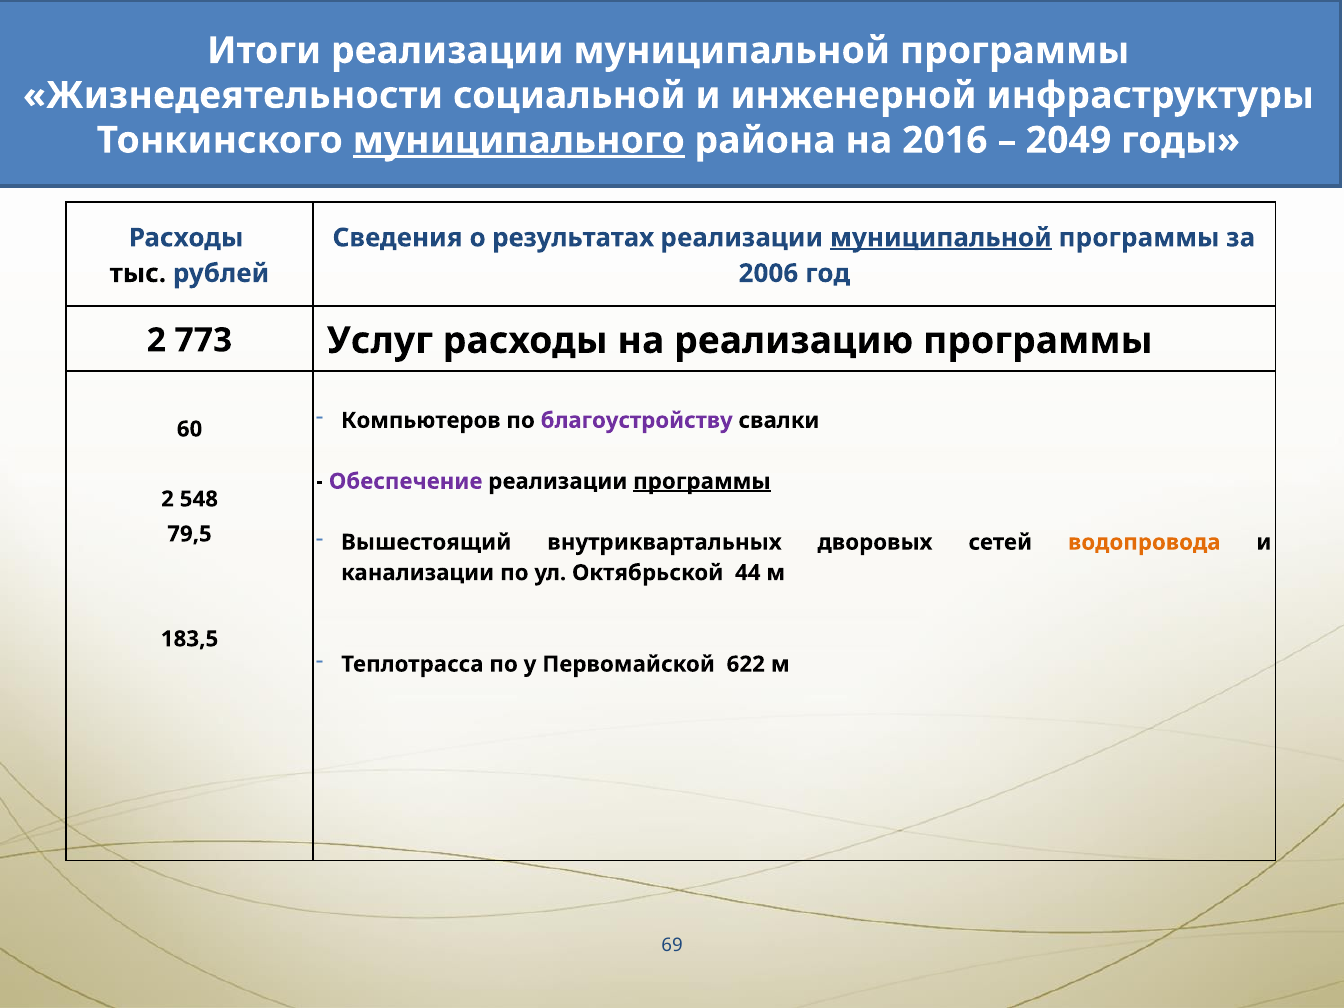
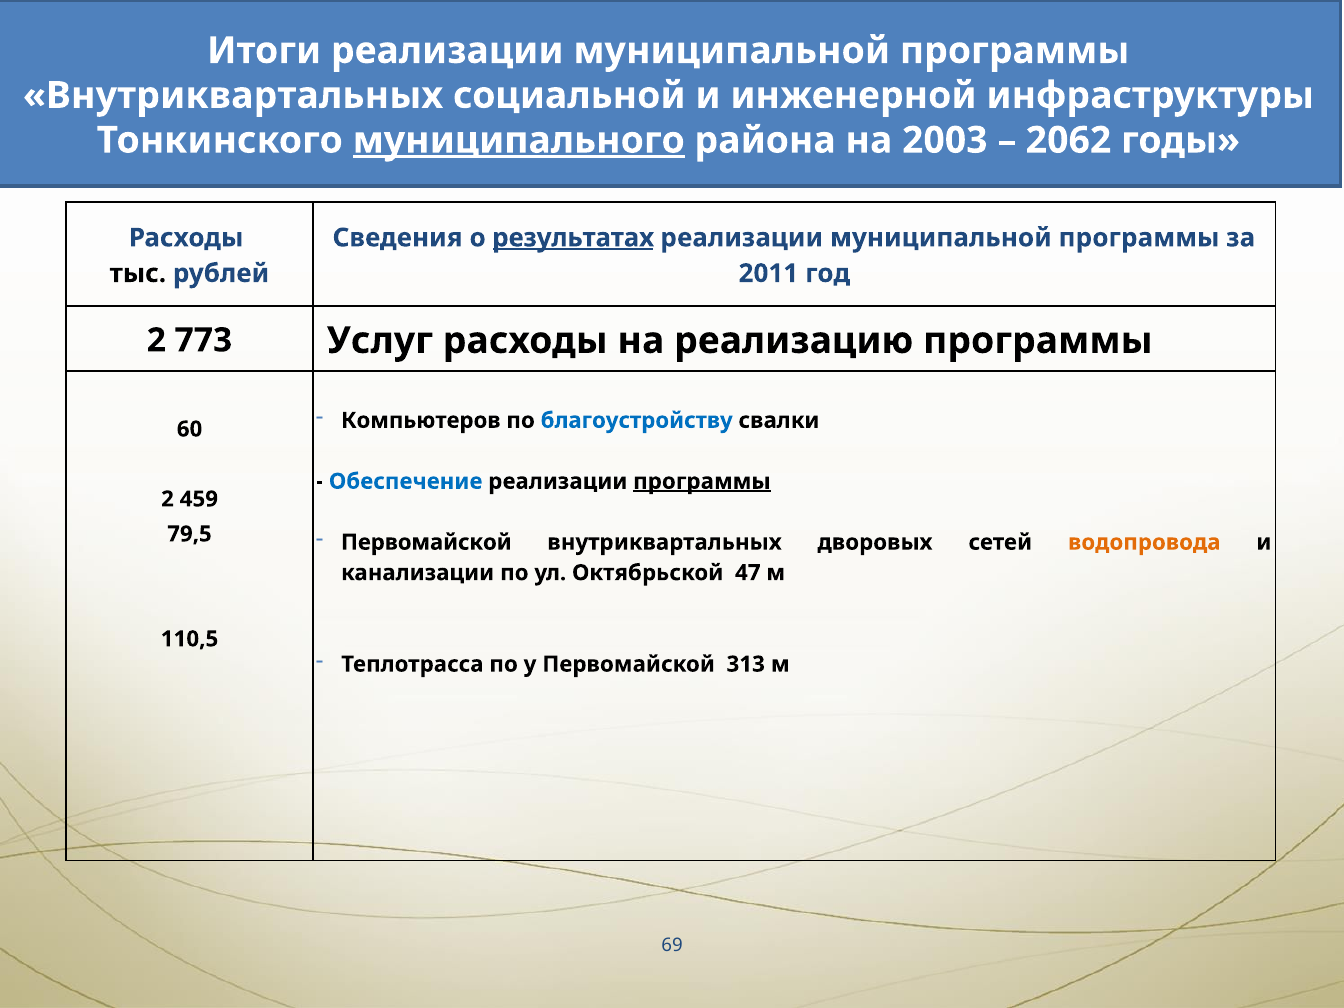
Жизнедеятельности: Жизнедеятельности -> Внутриквартальных (233, 96)
2016: 2016 -> 2003 (945, 140)
2049: 2049 -> 2062 (1069, 140)
результатах underline: none -> present (573, 238)
муниципальной underline: present -> none (941, 238)
2006: 2006 -> 2011 (768, 273)
благоустройству colour: purple -> blue (637, 420)
Обеспечение colour: purple -> blue (406, 481)
548: 548 -> 459 (199, 499)
Вышестоящий: Вышестоящий -> Первомайской (426, 542)
44: 44 -> 47 (748, 573)
183,5: 183,5 -> 110,5 (190, 639)
622: 622 -> 313 (746, 664)
